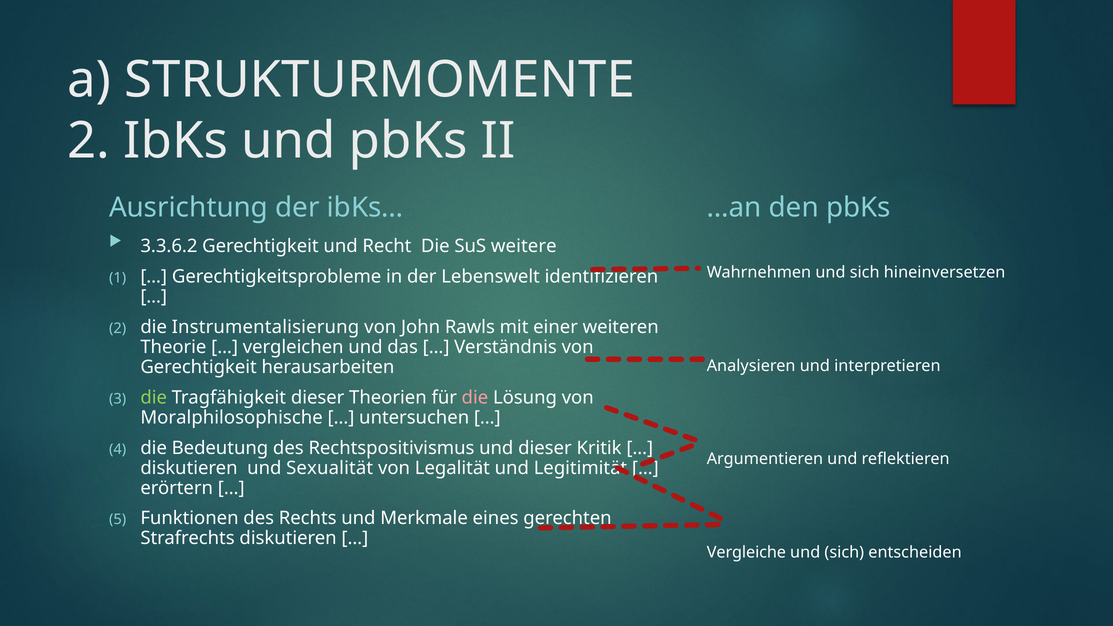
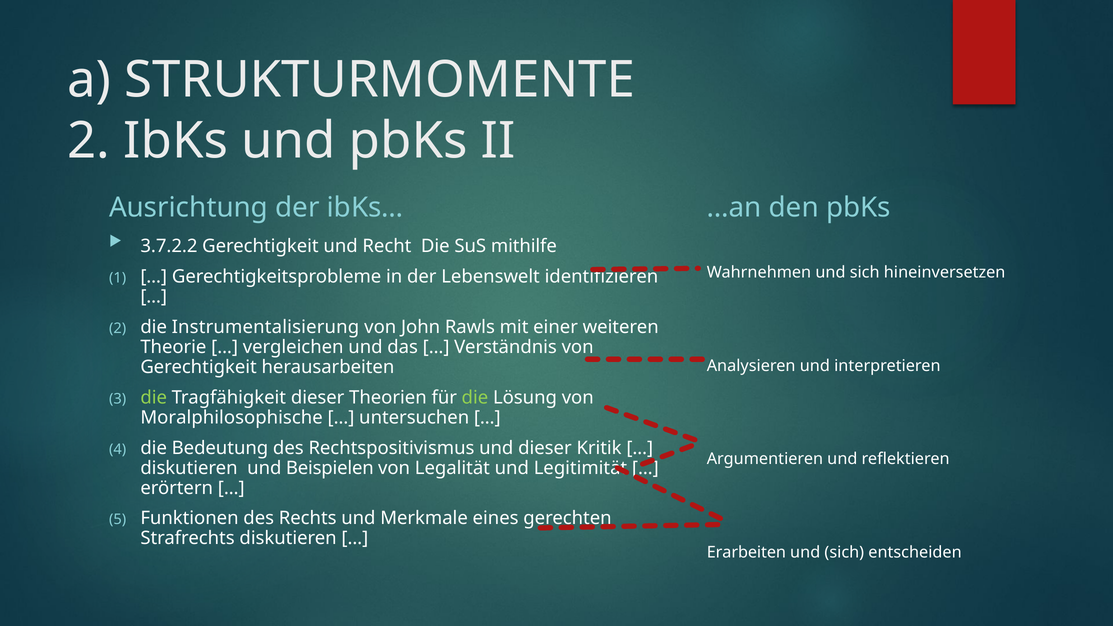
3.3.6.2: 3.3.6.2 -> 3.7.2.2 (169, 246)
weitere: weitere -> mithilfe (524, 246)
die colour: pink -> light green (475, 397)
Sexualität: Sexualität -> Beispielen (330, 468)
Vergleiche: Vergleiche -> Erarbeiten (746, 552)
